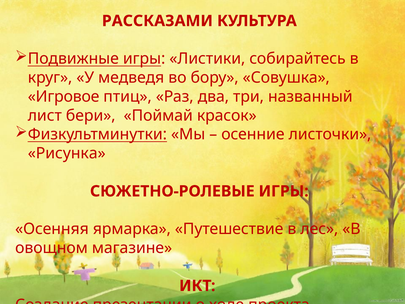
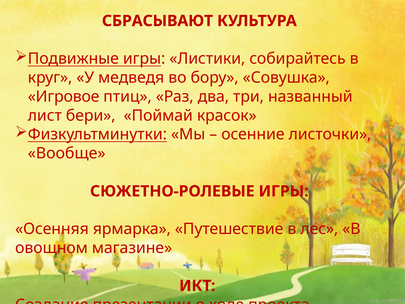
РАССКАЗАМИ: РАССКАЗАМИ -> СБРАСЫВАЮТ (158, 21)
Рисунка: Рисунка -> Вообще (67, 153)
